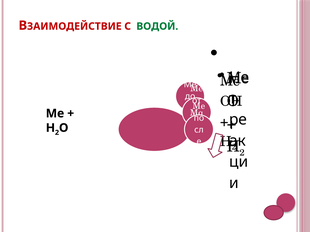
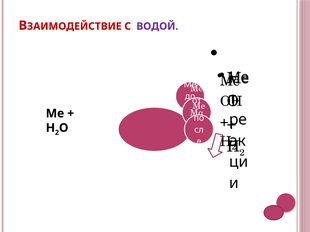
ВОДОЙ colour: green -> purple (157, 26)
